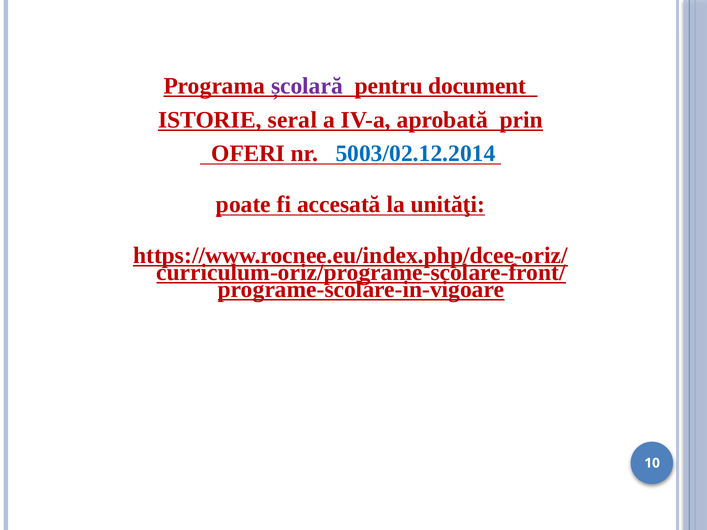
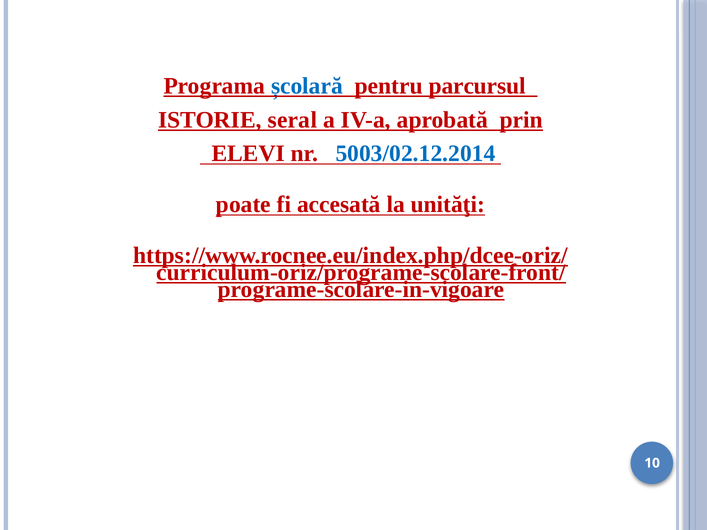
școlară colour: purple -> blue (307, 86)
document: document -> parcursul (477, 86)
OFERI: OFERI -> ELEVI (248, 154)
